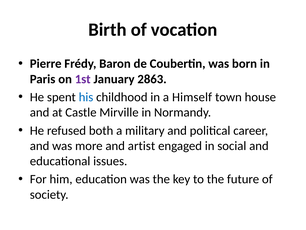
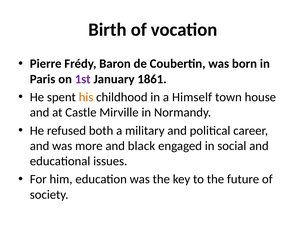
2863: 2863 -> 1861 (152, 79)
his colour: blue -> orange (86, 97)
artist: artist -> black (141, 146)
